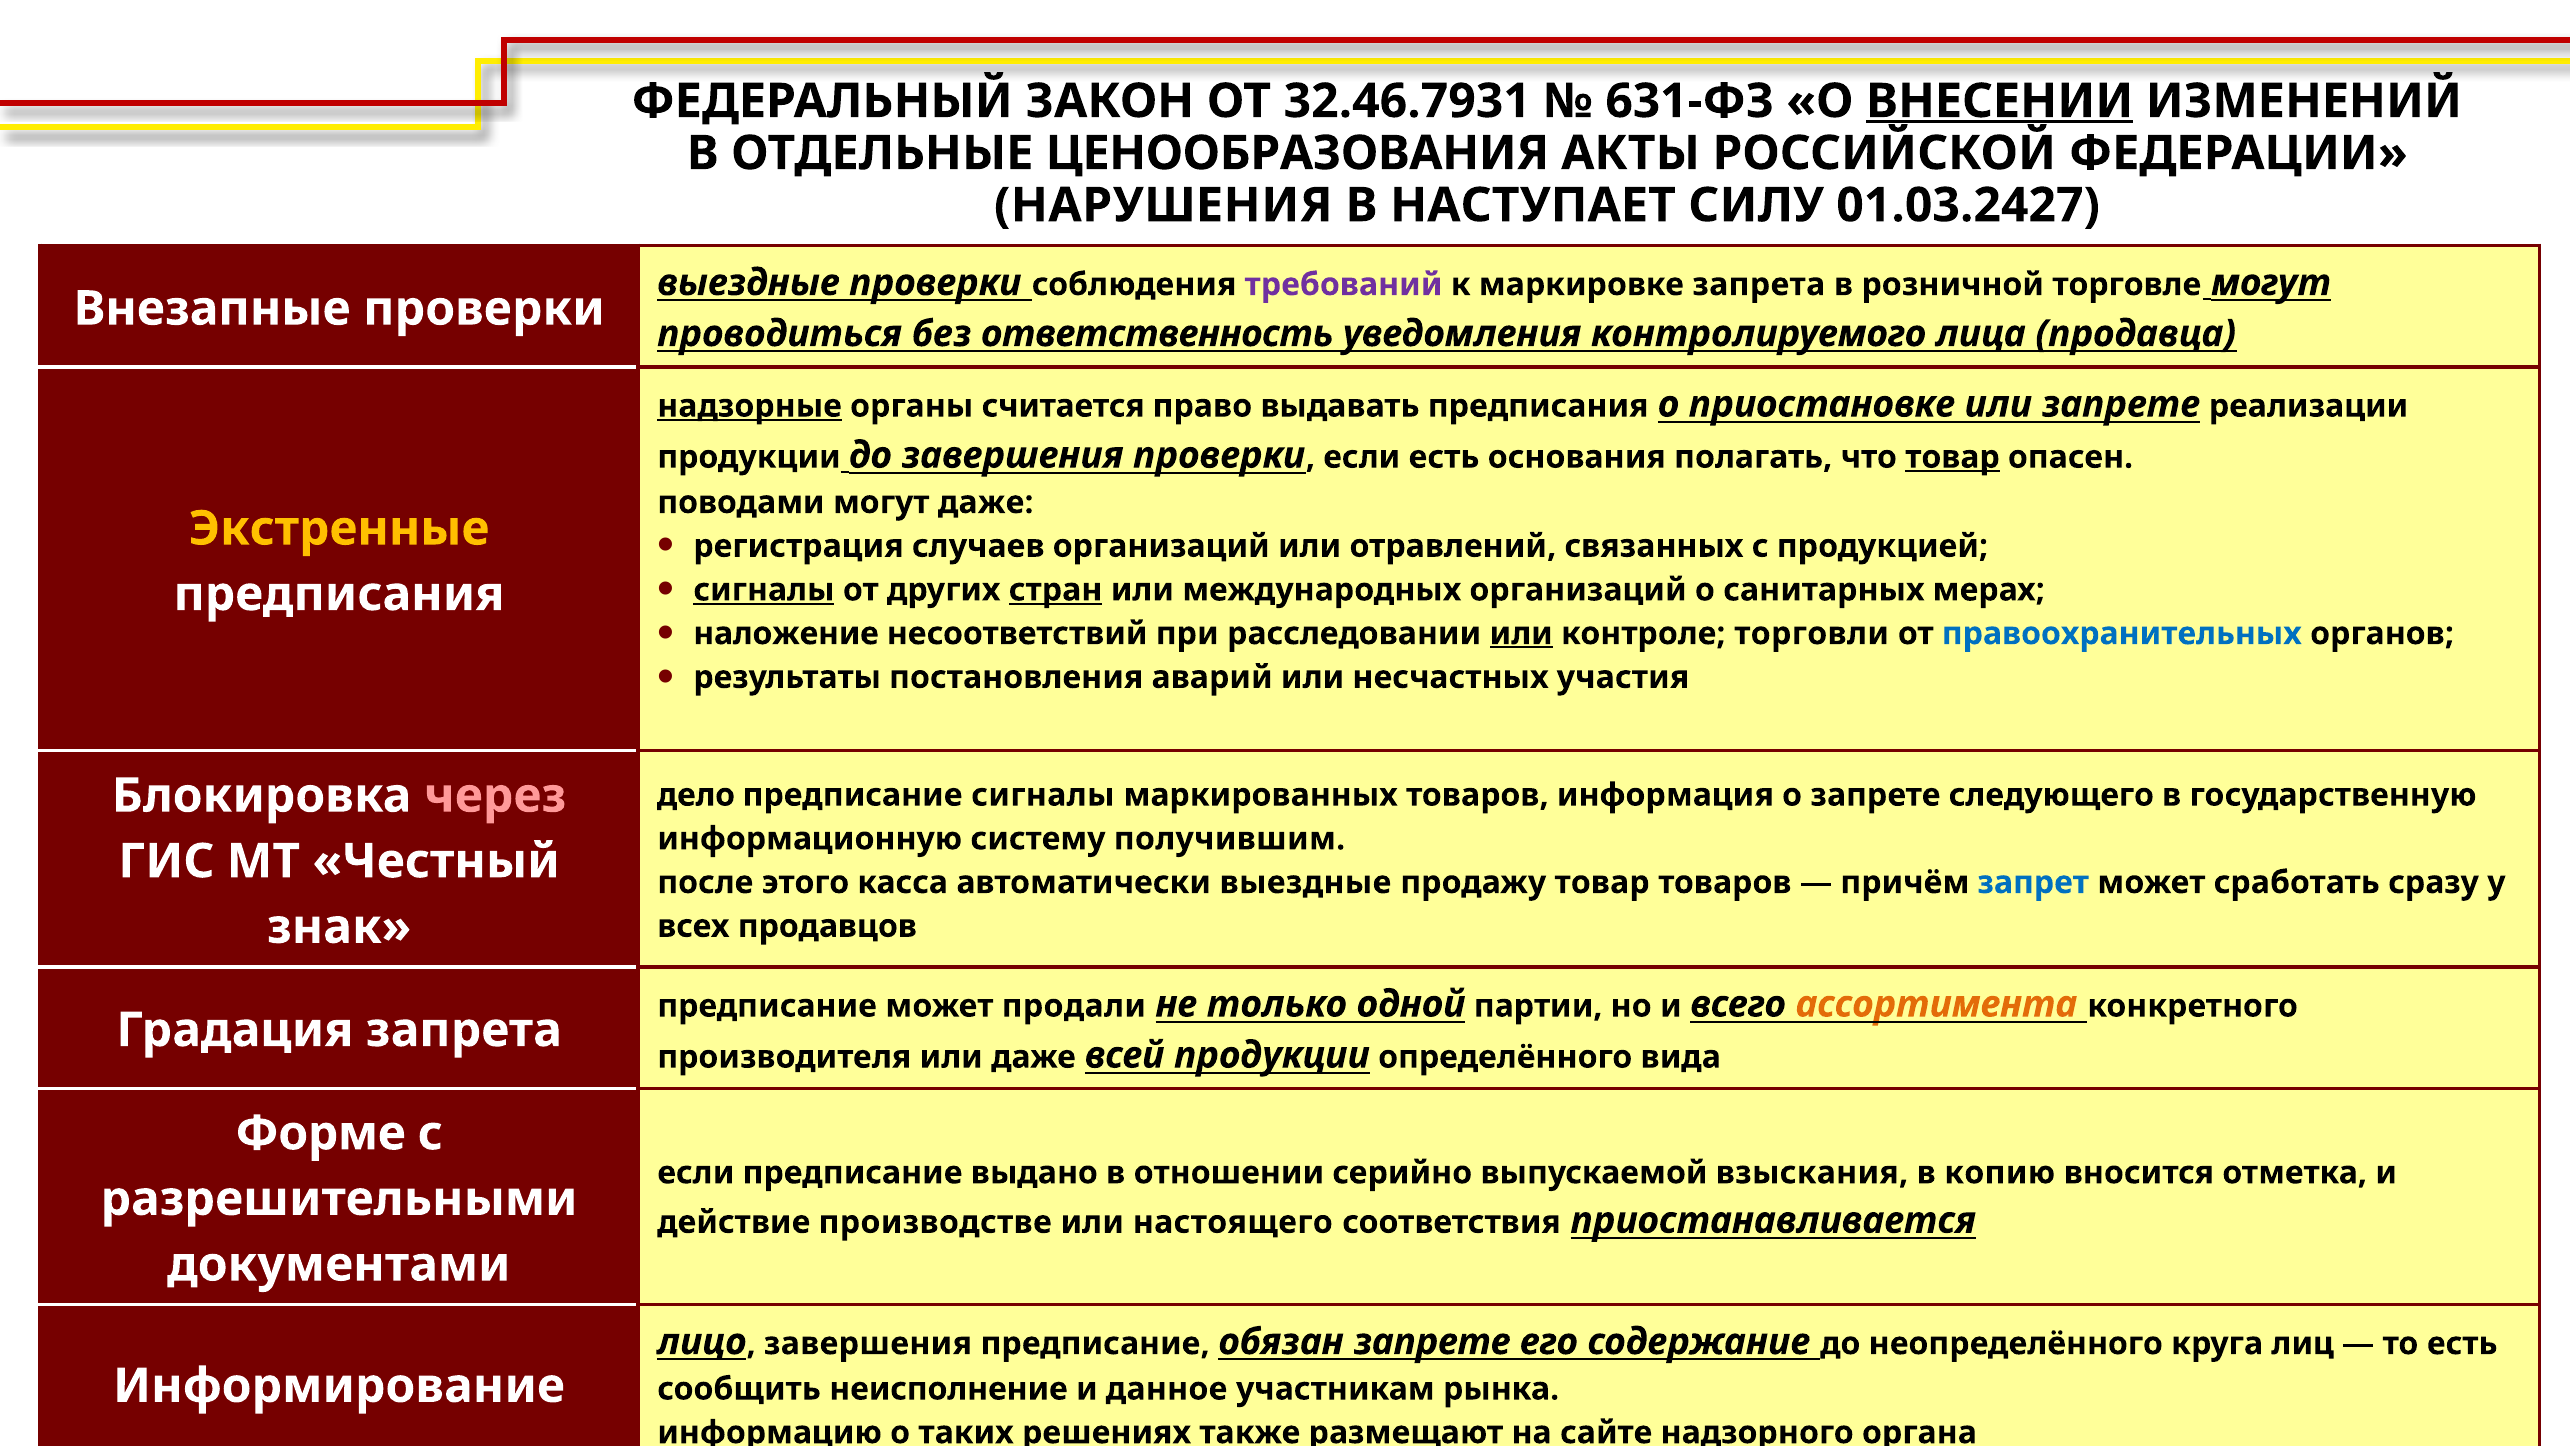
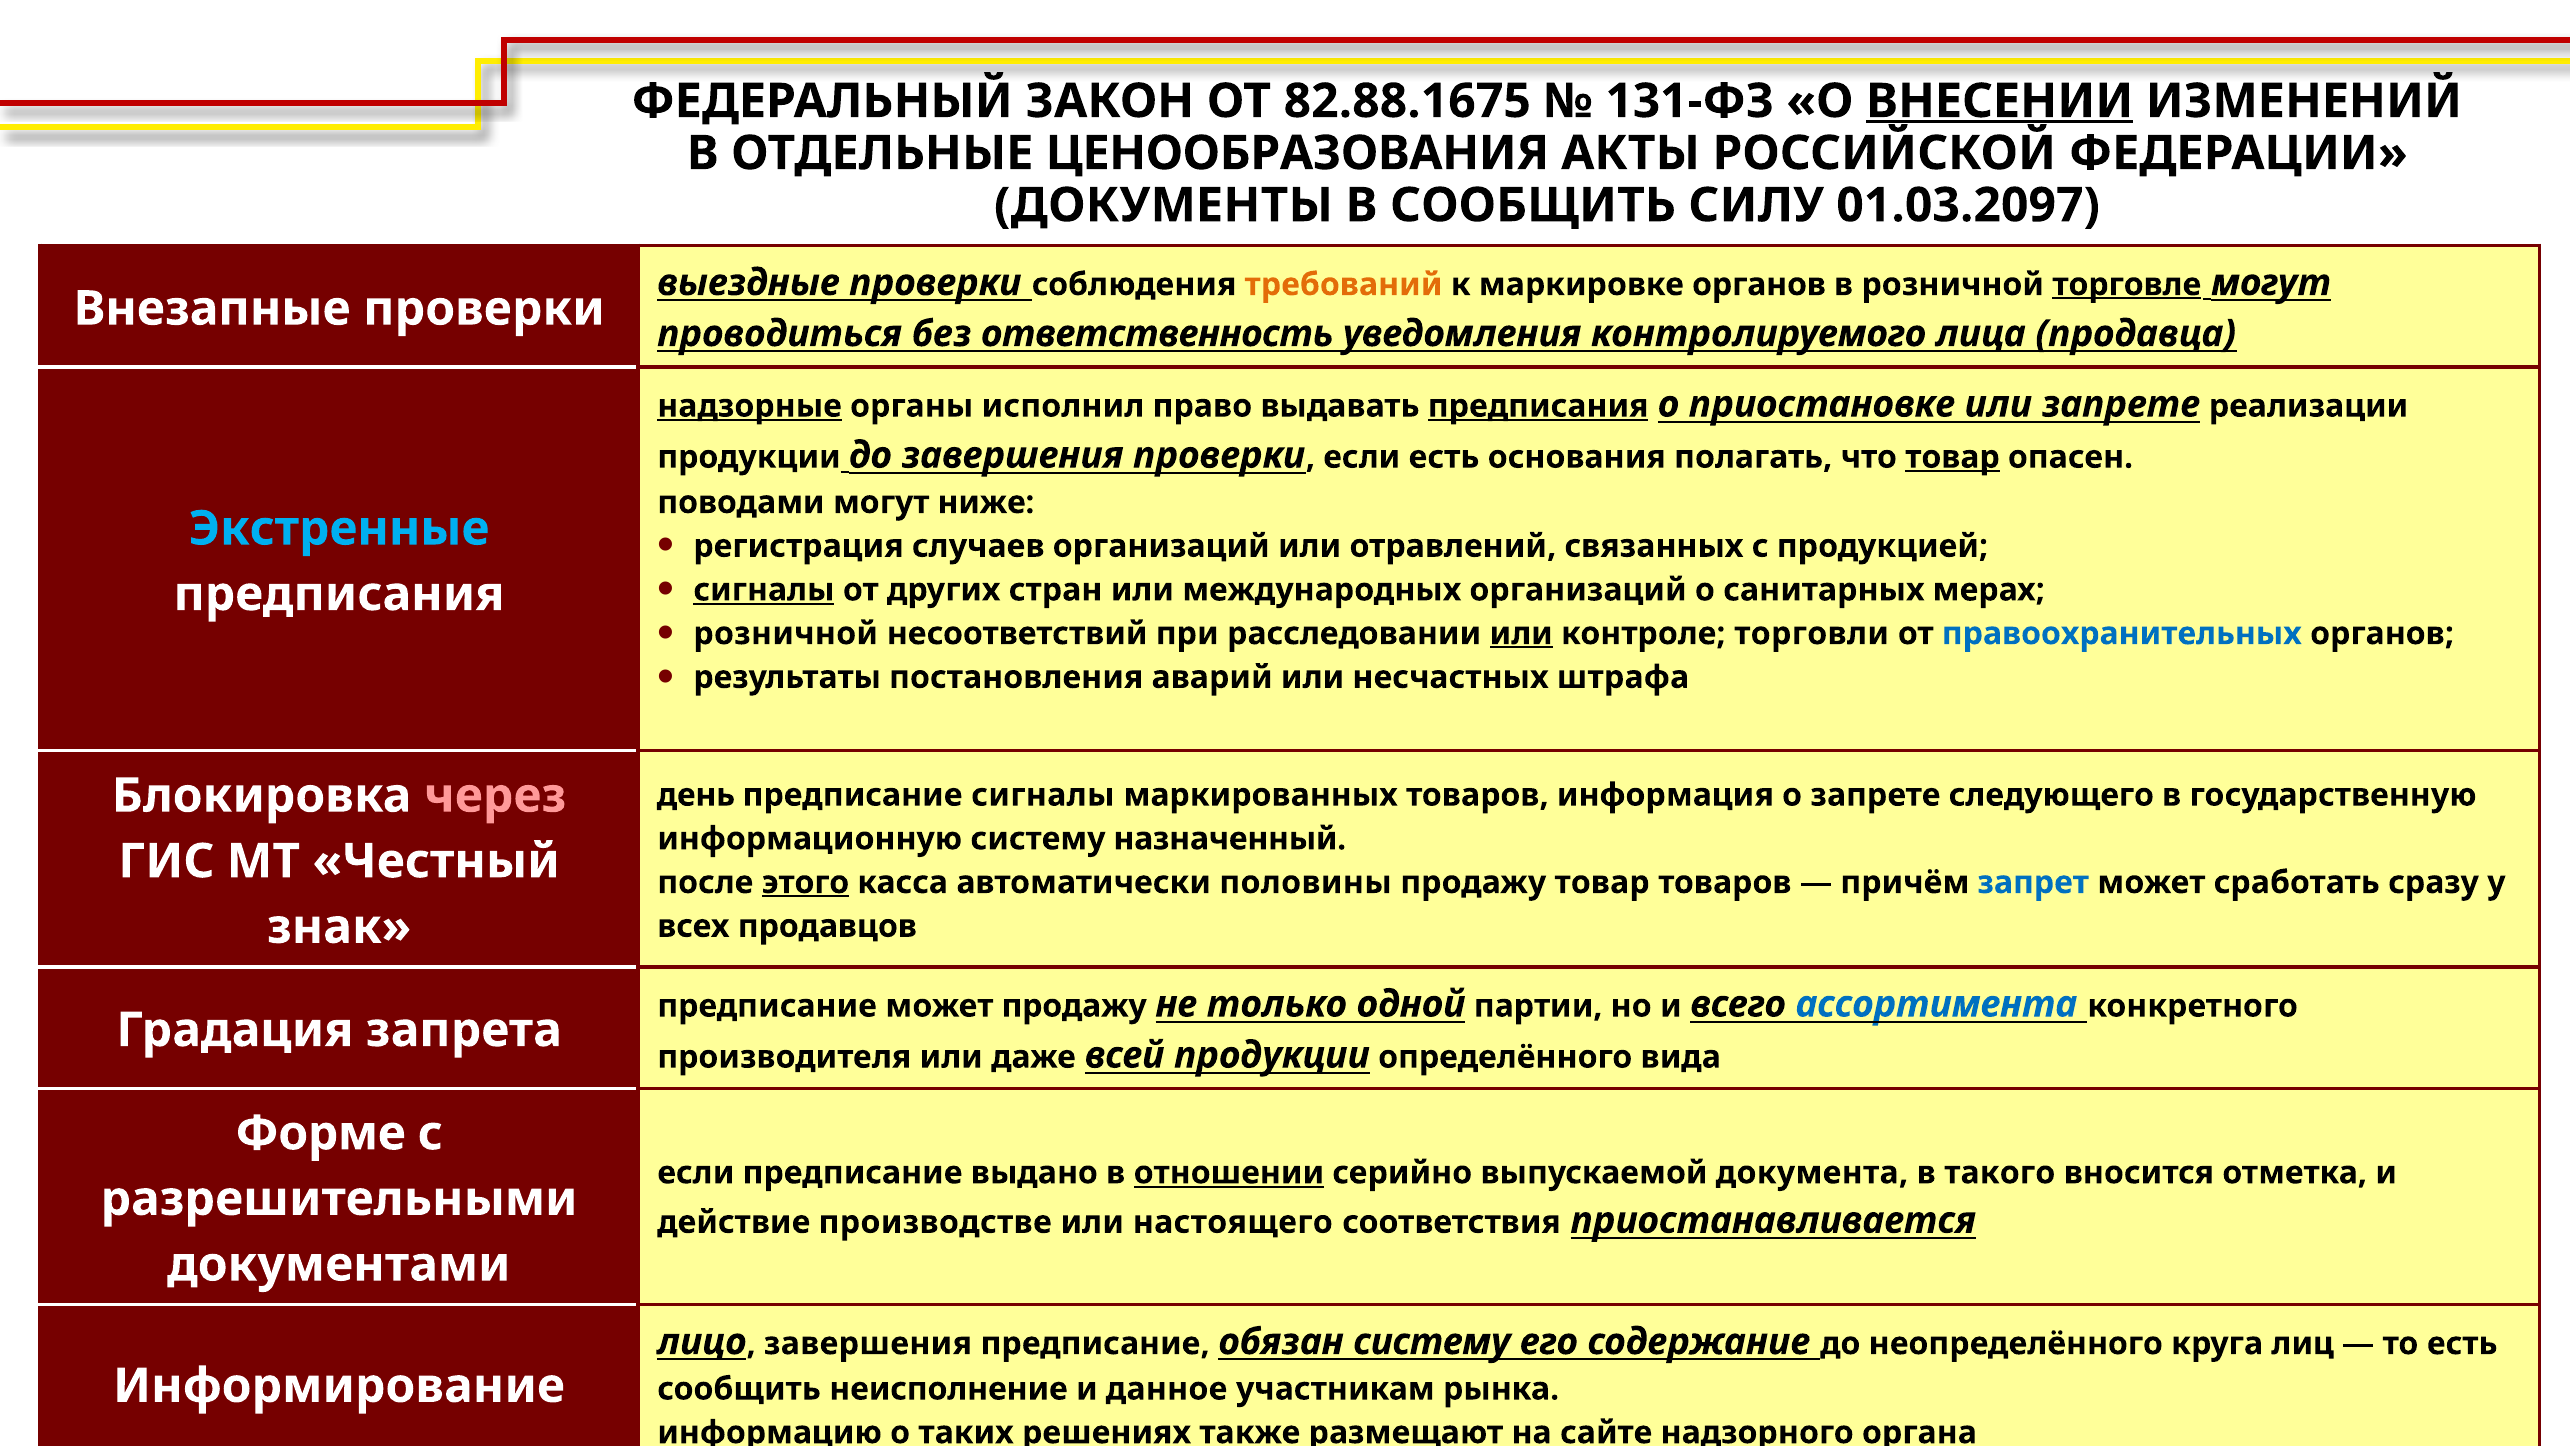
32.46.7931: 32.46.7931 -> 82.88.1675 (1407, 101)
631-ФЗ: 631-ФЗ -> 131-ФЗ (1690, 101)
НАРУШЕНИЯ: НАРУШЕНИЯ -> ДОКУМЕНТЫ (1163, 205)
В НАСТУПАЕТ: НАСТУПАЕТ -> СООБЩИТЬ (1533, 205)
01.03.2427: 01.03.2427 -> 01.03.2097 (1968, 205)
требований colour: purple -> orange (1343, 284)
маркировке запрета: запрета -> органов (1759, 284)
торговле underline: none -> present (2127, 284)
считается: считается -> исполнил (1063, 406)
предписания underline: none -> present (1538, 406)
могут даже: даже -> ниже (986, 502)
Экстренные colour: yellow -> light blue (339, 528)
стран underline: present -> none (1056, 590)
наложение: наложение -> розничной (786, 633)
участия: участия -> штрафа (1623, 677)
дело: дело -> день (696, 795)
получившим: получившим -> назначенный (1230, 839)
этого underline: none -> present (806, 882)
автоматически выездные: выездные -> половины (1305, 882)
может продали: продали -> продажу (1074, 1006)
ассортимента colour: orange -> blue (1936, 1004)
отношении underline: none -> present (1229, 1172)
взыскания: взыскания -> документа (1812, 1172)
копию: копию -> такого (2000, 1172)
обязан запрете: запрете -> систему (1432, 1341)
